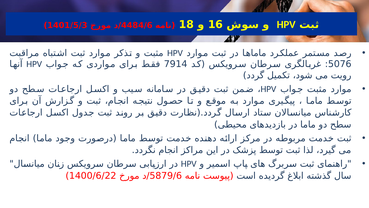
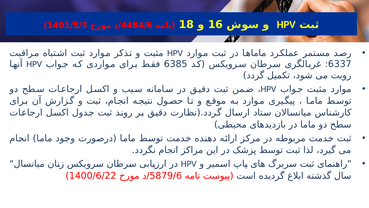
7914: 7914 -> 6385 (176, 64)
5076: 5076 -> 6337 (340, 64)
